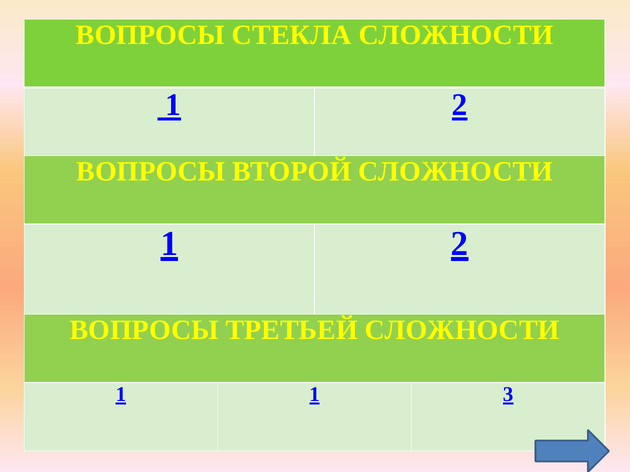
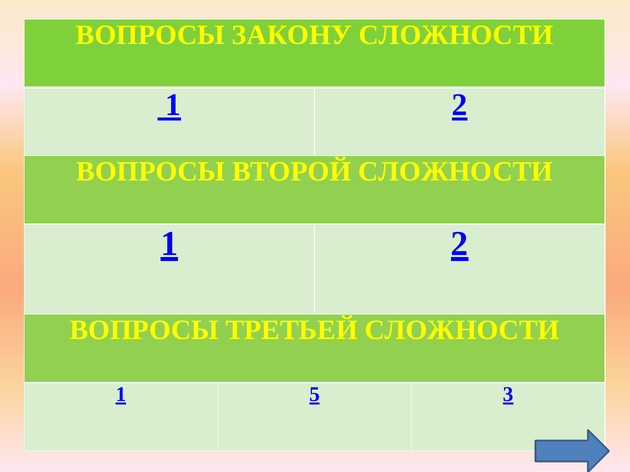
СТЕКЛА: СТЕКЛА -> ЗАКОНУ (292, 35)
1 1: 1 -> 5 (315, 395)
